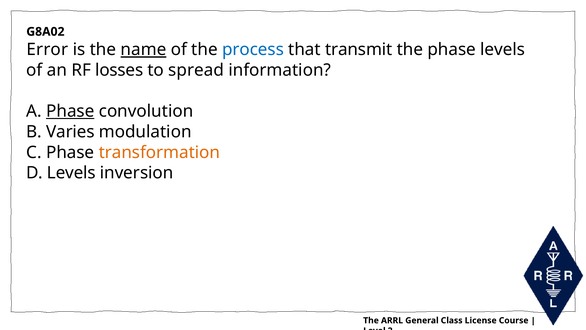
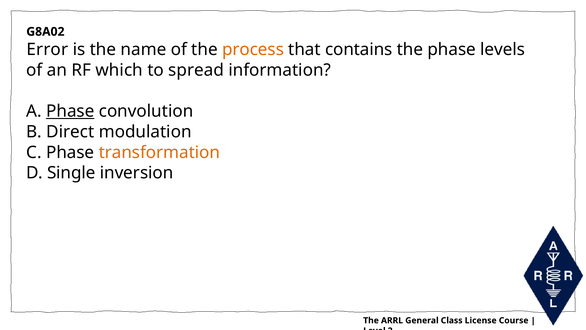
name underline: present -> none (143, 50)
process colour: blue -> orange (253, 50)
transmit: transmit -> contains (359, 50)
losses: losses -> which (119, 70)
Varies: Varies -> Direct (70, 132)
D Levels: Levels -> Single (71, 173)
